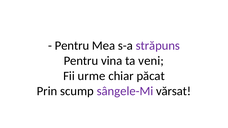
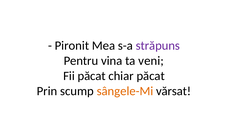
Pentru: Pentru -> Pironit (72, 46)
Fii urme: urme -> păcat (92, 76)
sângele-Mi colour: purple -> orange (125, 91)
